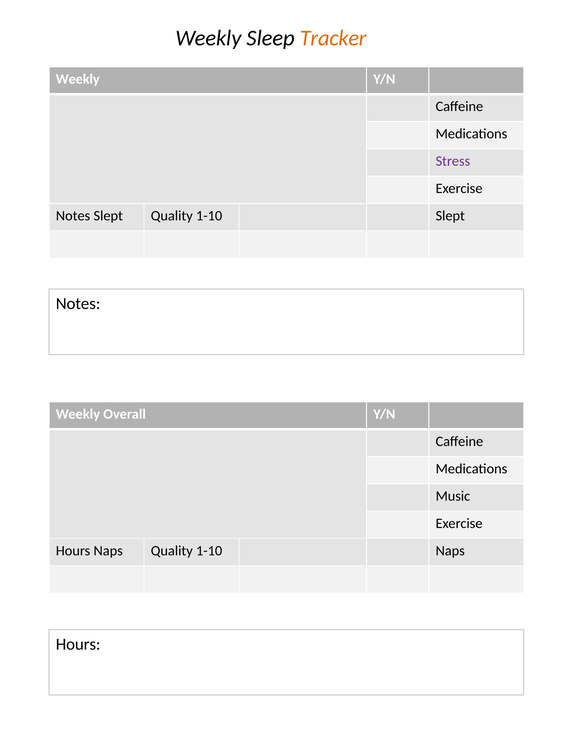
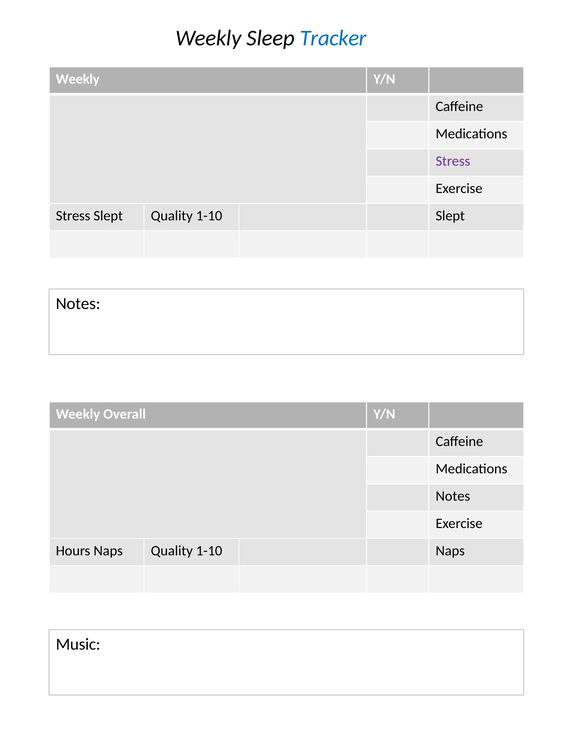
Tracker colour: orange -> blue (333, 38)
Notes: Notes -> Stress (73, 216)
Music: Music -> Notes (453, 496)
Hours: Hours -> Music (78, 645)
